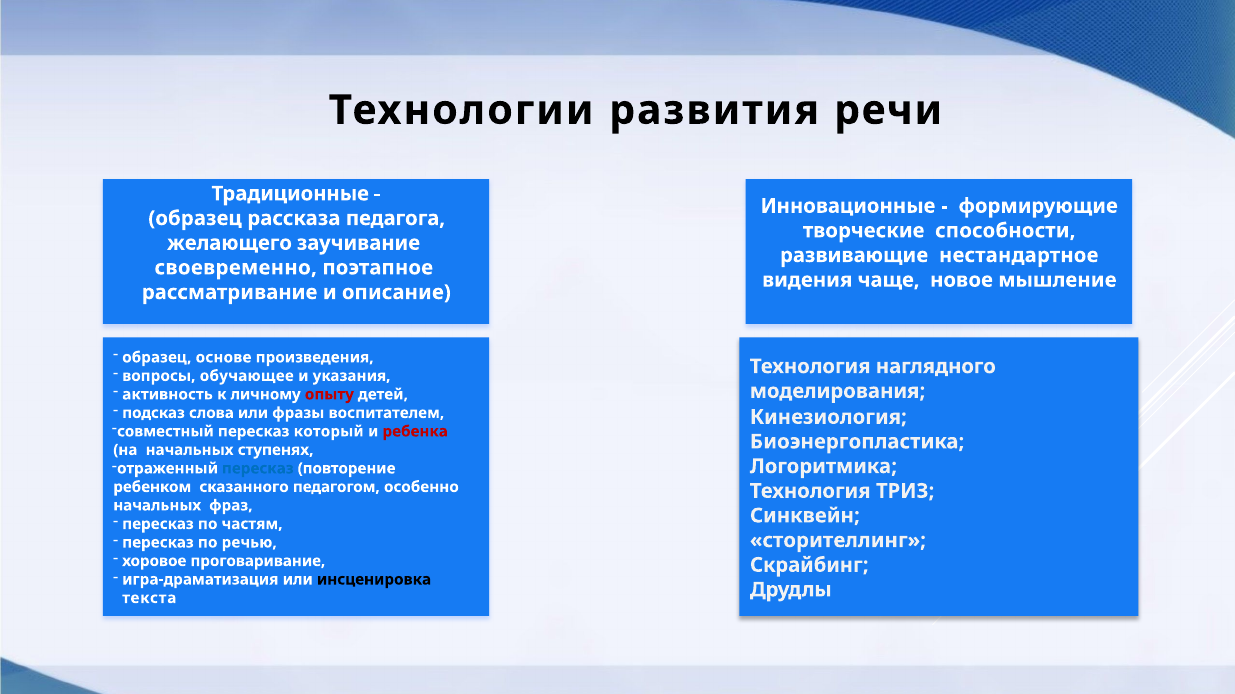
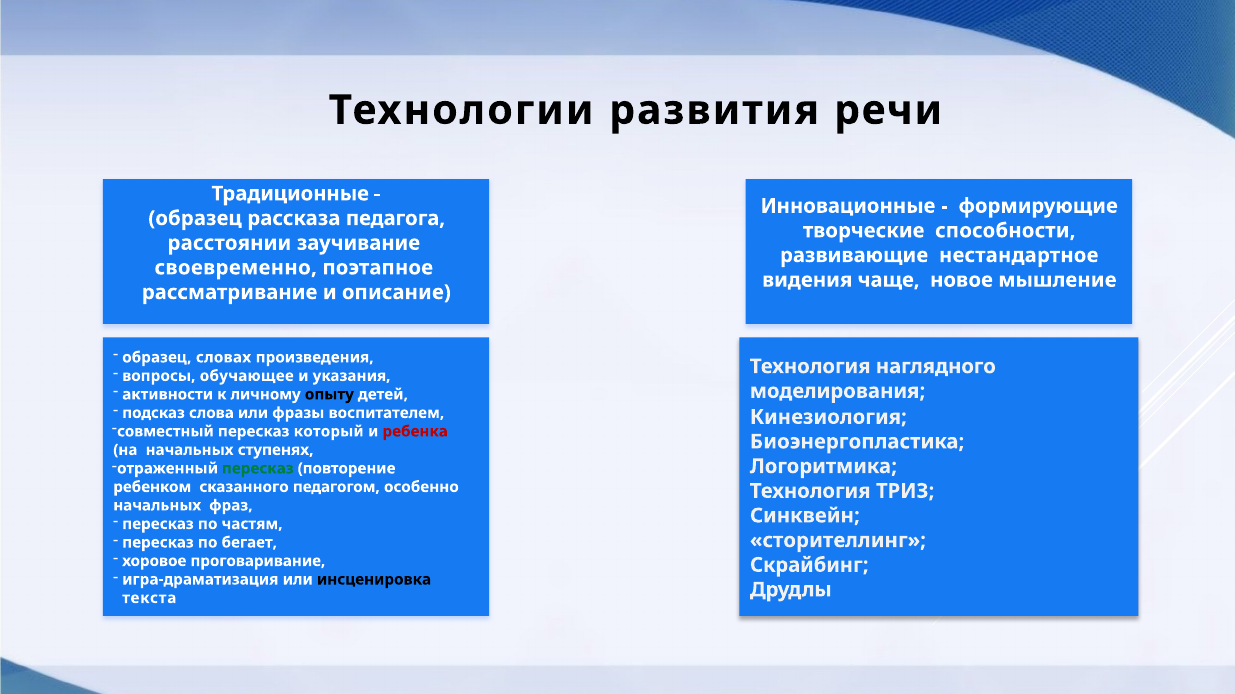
желающего: желающего -> расстоянии (229, 243)
основе: основе -> словах (223, 358)
активность: активность -> активности (168, 395)
опыту colour: red -> black (329, 395)
пересказ colour: blue -> green (258, 469)
речью: речью -> бегает (249, 543)
